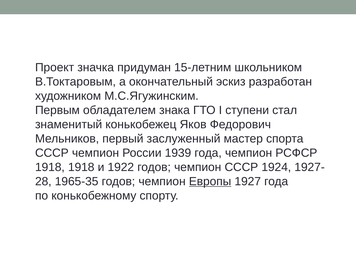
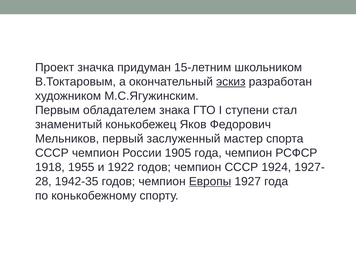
эскиз underline: none -> present (231, 82)
1939: 1939 -> 1905 (178, 153)
1918 1918: 1918 -> 1955 (81, 167)
1965-35: 1965-35 -> 1942-35 (77, 181)
